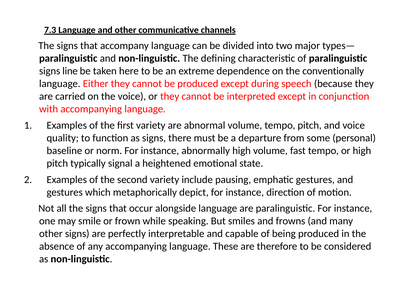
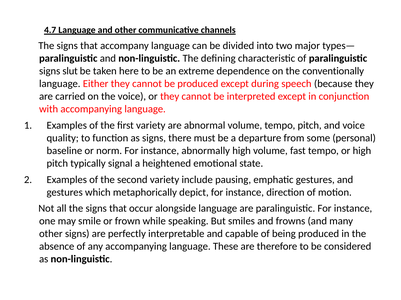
7.3: 7.3 -> 4.7 (50, 30)
line: line -> slut (70, 71)
